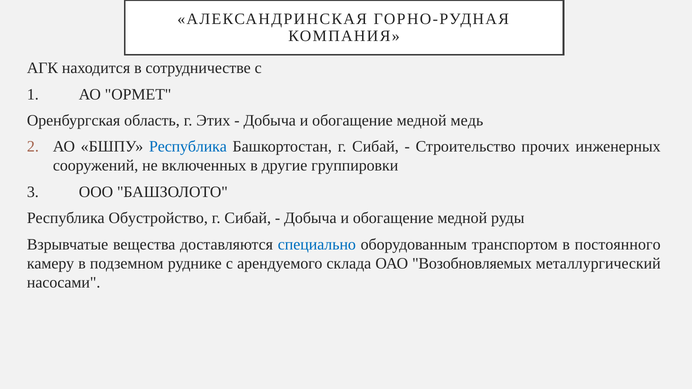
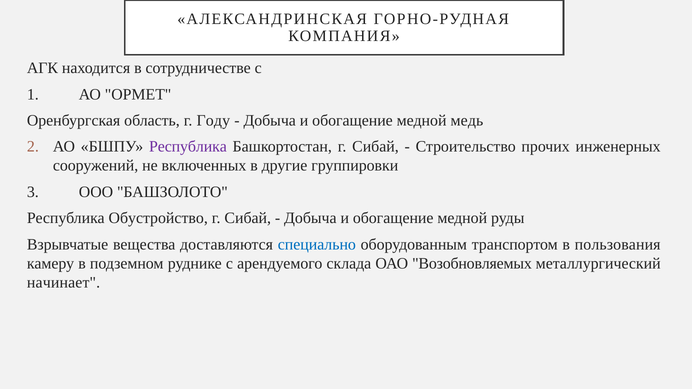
Этих: Этих -> Году (213, 121)
Республика colour: blue -> purple (188, 147)
постоянного: постоянного -> пользования (618, 245)
насосами: насосами -> начинает (64, 283)
